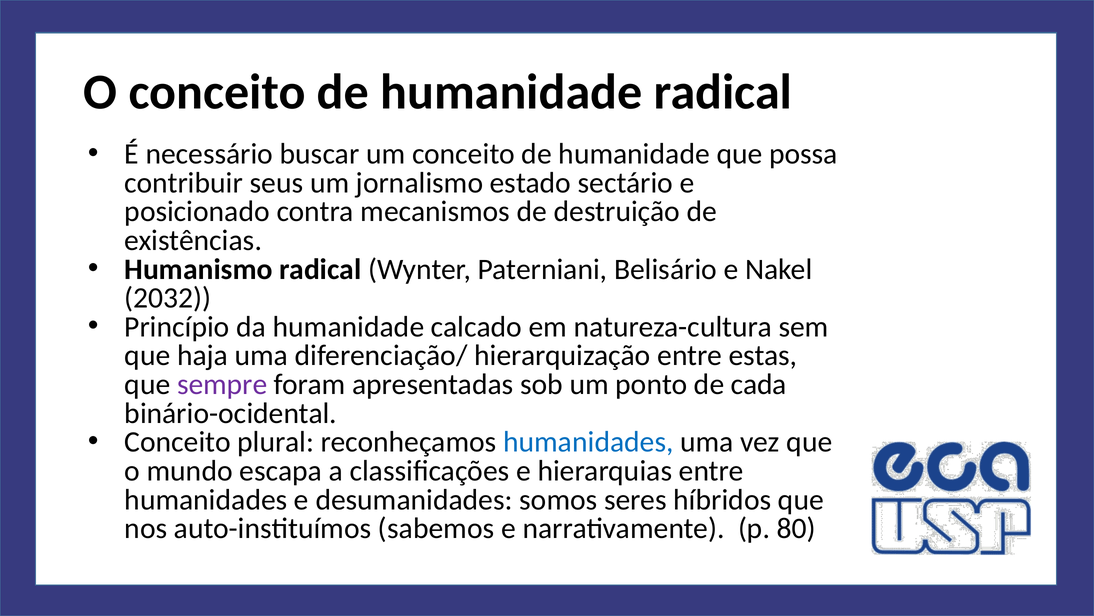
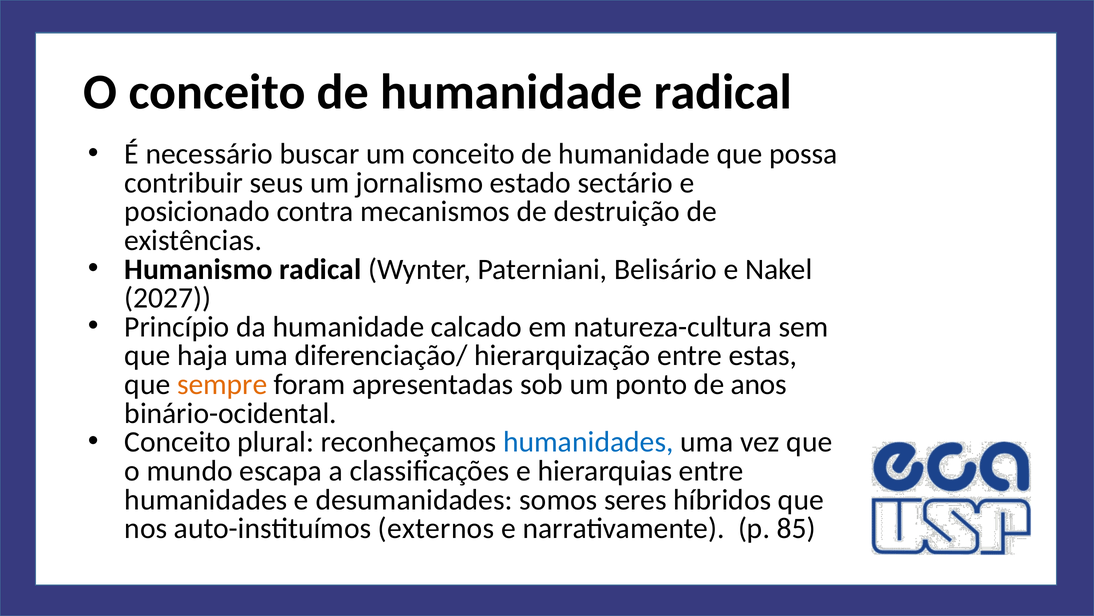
2032: 2032 -> 2027 (168, 298)
sempre colour: purple -> orange (222, 384)
cada: cada -> anos (759, 384)
sabemos: sabemos -> externos (436, 528)
80: 80 -> 85 (796, 528)
